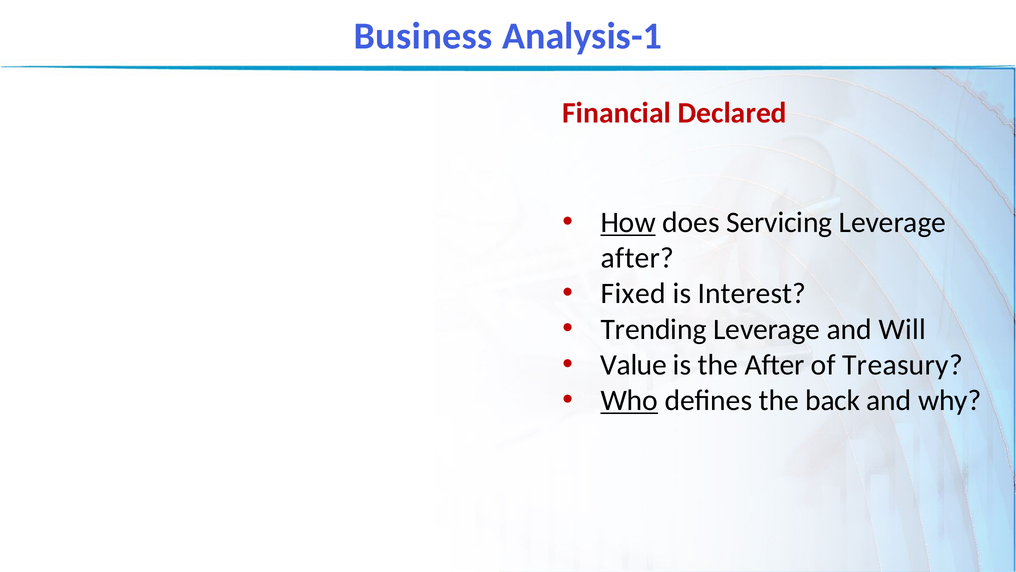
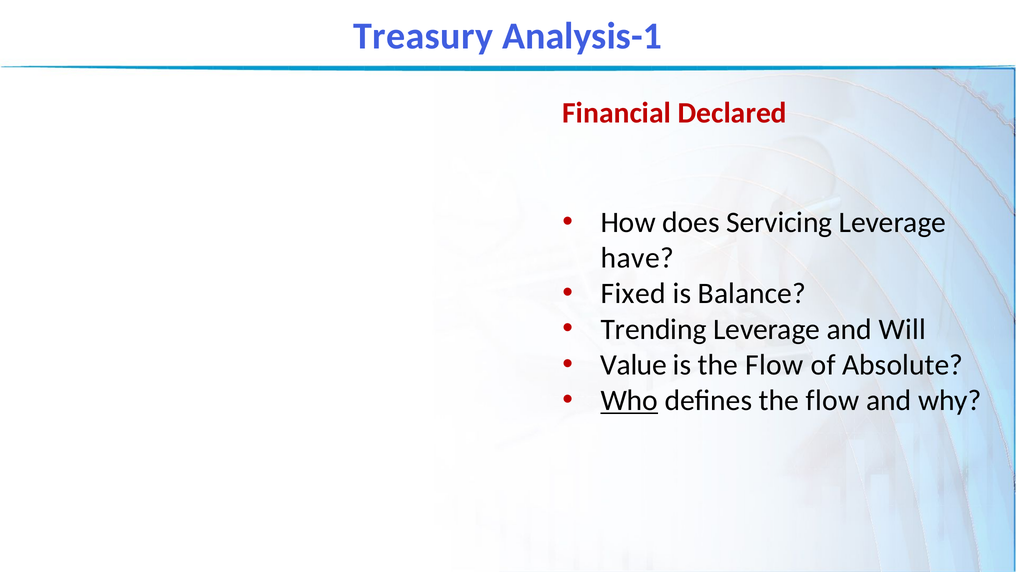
Business: Business -> Treasury (423, 36)
How underline: present -> none (628, 222)
after: after -> have (637, 258)
Interest: Interest -> Balance (752, 293)
is the After: After -> Flow (774, 365)
Treasury: Treasury -> Absolute (903, 365)
defines the back: back -> flow (832, 400)
